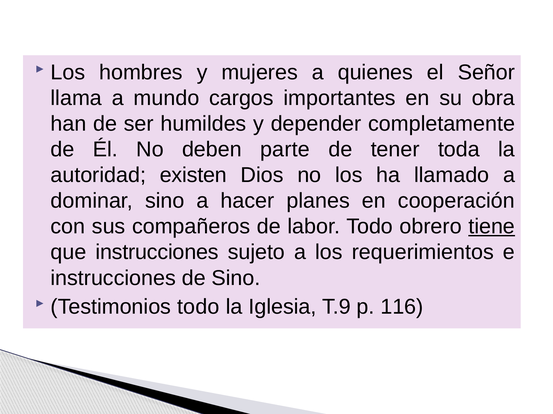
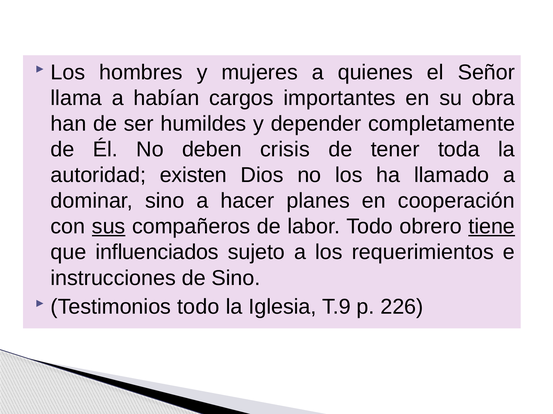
mundo: mundo -> habían (166, 98)
parte: parte -> crisis (285, 150)
sus underline: none -> present (109, 227)
que instrucciones: instrucciones -> influenciados (157, 253)
116: 116 -> 226 (402, 307)
